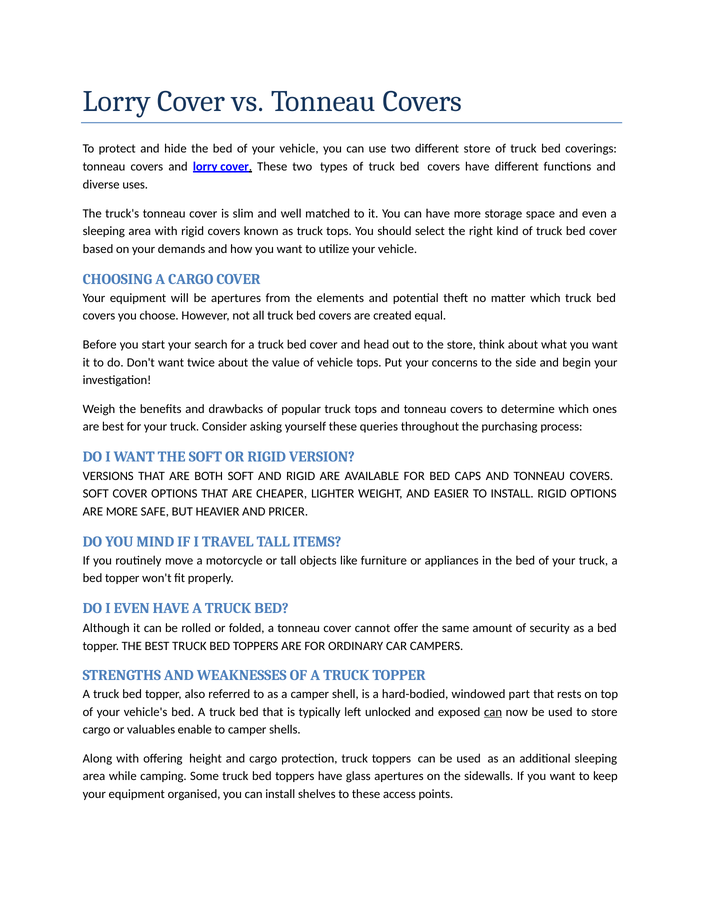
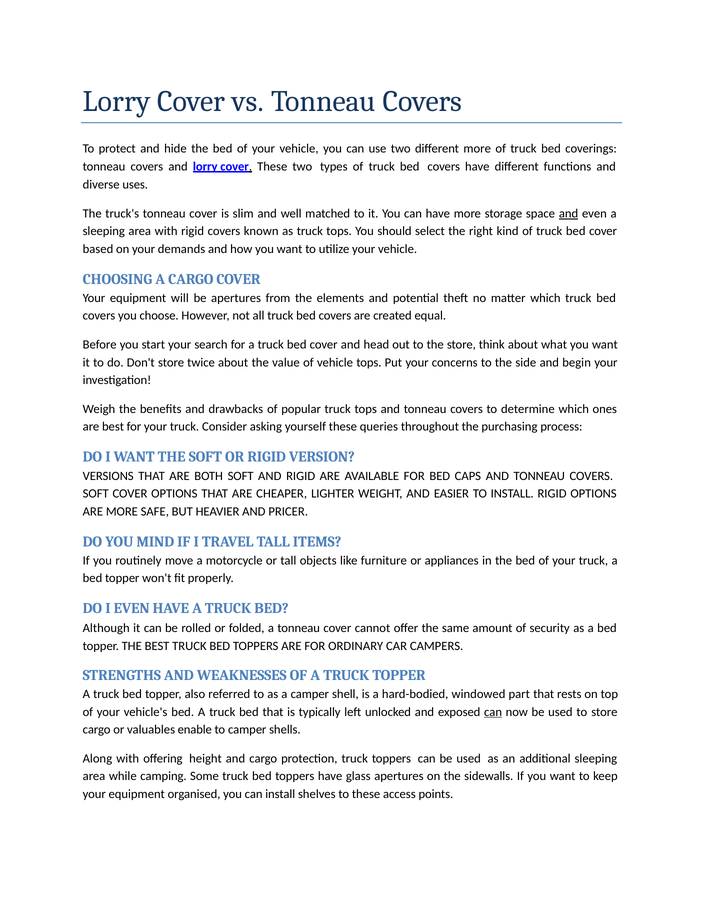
different store: store -> more (477, 149)
and underline: none -> present (569, 213)
Don't want: want -> store (171, 362)
